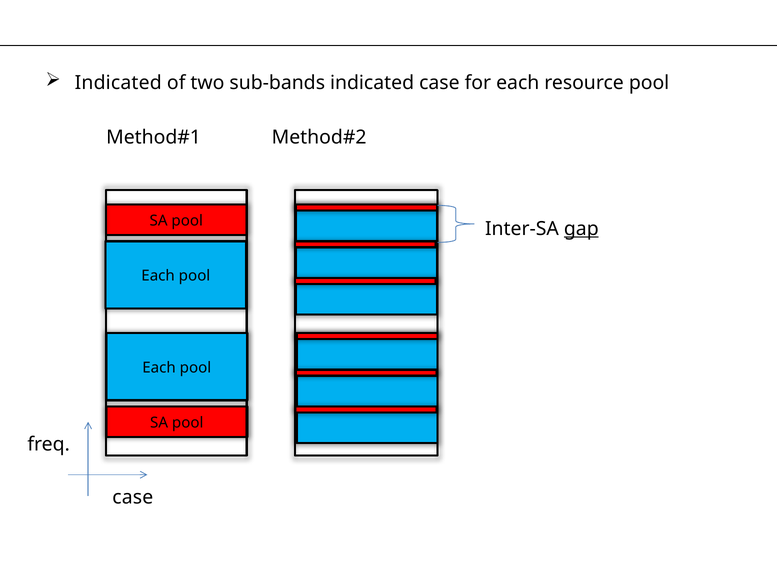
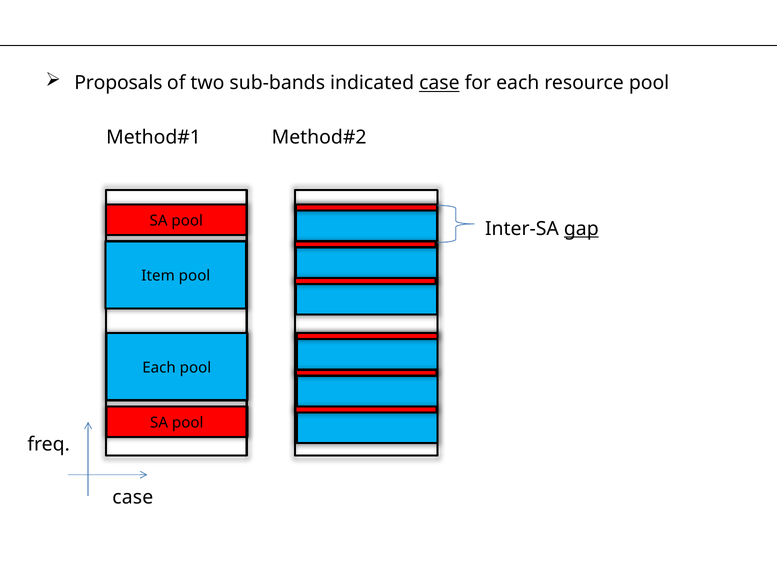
Indicated: Indicated -> Proposals (118, 83)
case underline: none -> present (439, 83)
Each: Each -> Item (158, 276)
